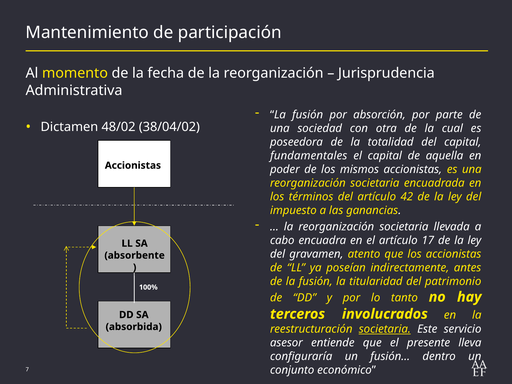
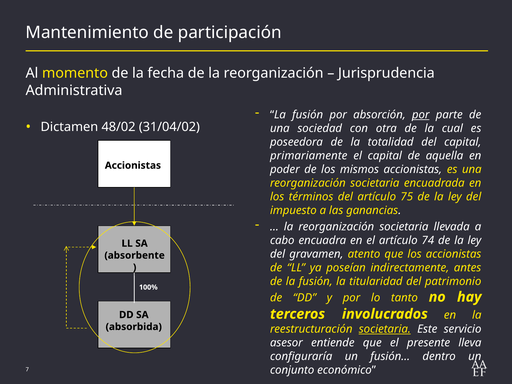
por underline: none -> present (421, 115)
38/04/02: 38/04/02 -> 31/04/02 (169, 127)
fundamentales: fundamentales -> primariamente (309, 156)
42: 42 -> 75 (407, 197)
17: 17 -> 74 (428, 240)
